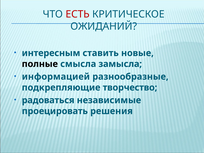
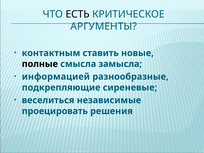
ЕСТЬ colour: red -> black (78, 14)
ОЖИДАНИЙ: ОЖИДАНИЙ -> АРГУМЕНТЫ (104, 26)
интересным: интересным -> контактным (51, 53)
творчество: творчество -> сиреневые (130, 88)
радоваться: радоваться -> веселиться (48, 100)
